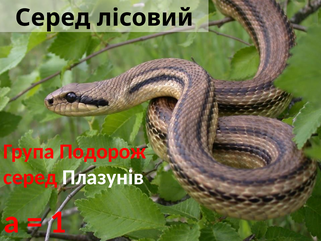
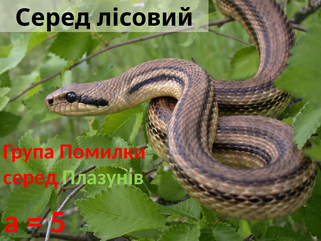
Подорож: Подорож -> Помилки (103, 151)
Плазунів colour: white -> light green (103, 177)
1: 1 -> 5 (58, 222)
